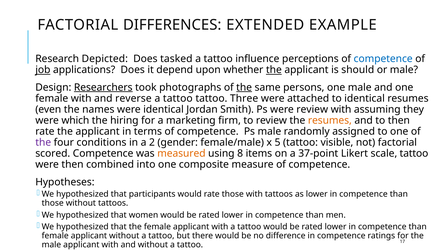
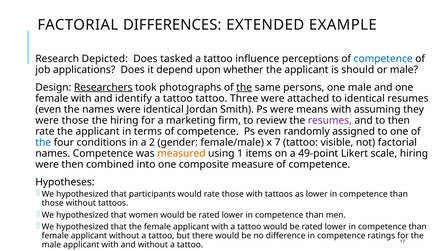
job underline: present -> none (43, 70)
the underline: present -> none (274, 70)
reverse: reverse -> identify (133, 98)
were review: review -> means (312, 109)
were which: which -> those (75, 120)
resumes colour: orange -> purple (330, 120)
Ps male: male -> even (269, 131)
the colour: purple -> blue (43, 142)
5: 5 -> 7 (278, 142)
scored: scored -> names (53, 153)
8: 8 -> 1 (240, 153)
37-point: 37-point -> 49-point (318, 153)
scale tattoo: tattoo -> hiring (414, 153)
